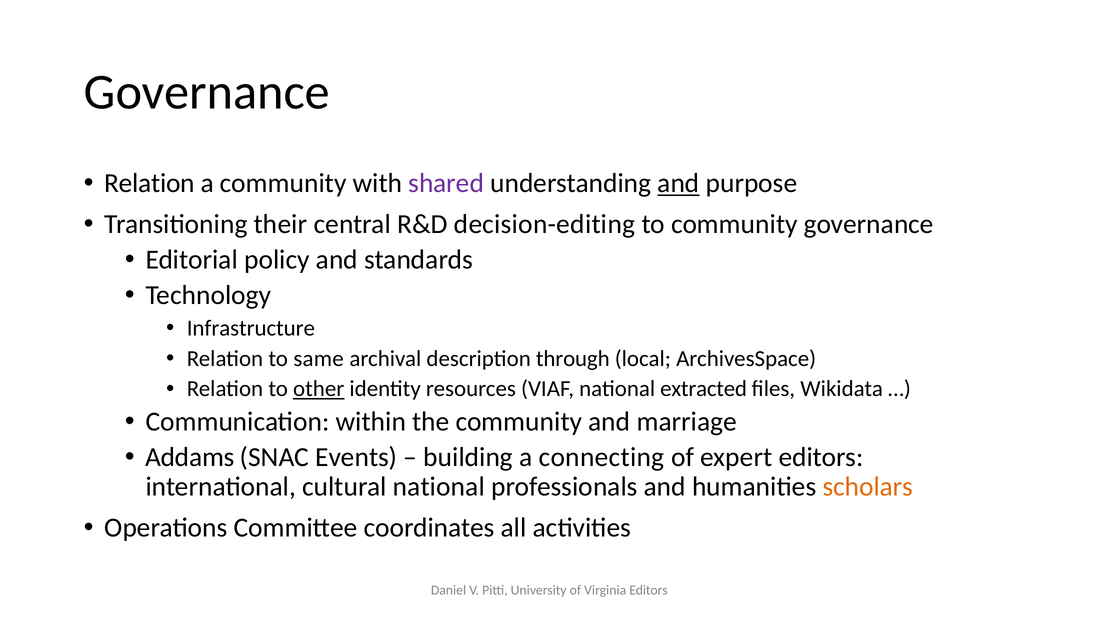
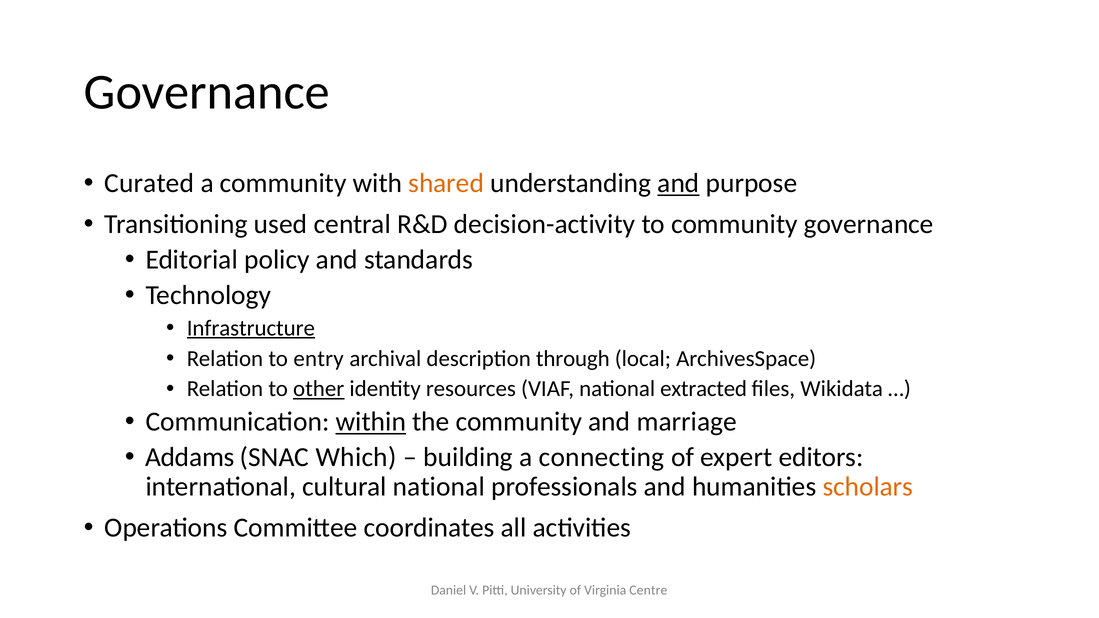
Relation: Relation -> Curated (149, 183)
shared colour: purple -> orange (446, 183)
their: their -> used (281, 224)
decision-editing: decision-editing -> decision-activity (545, 224)
Infrastructure underline: none -> present (251, 328)
same: same -> entry (319, 359)
within underline: none -> present (371, 422)
Events: Events -> Which (356, 457)
Virginia Editors: Editors -> Centre (648, 590)
